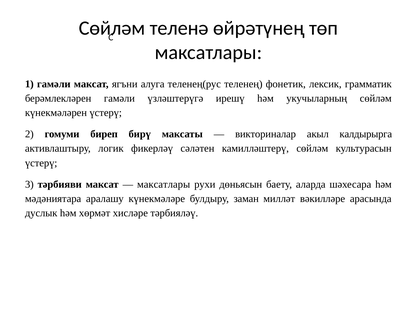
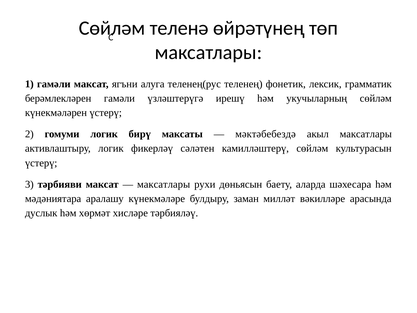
гомуми биреп: биреп -> логик (104, 134)
викториналар: викториналар -> мәктәбебездә (265, 134)
акыл калдырырга: калдырырга -> максатлары (366, 134)
